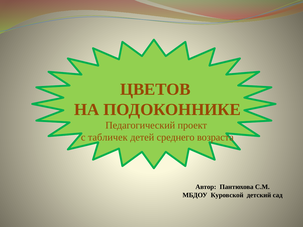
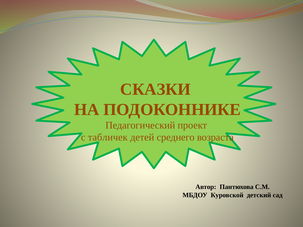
ЦВЕТОВ: ЦВЕТОВ -> СКАЗКИ (155, 89)
